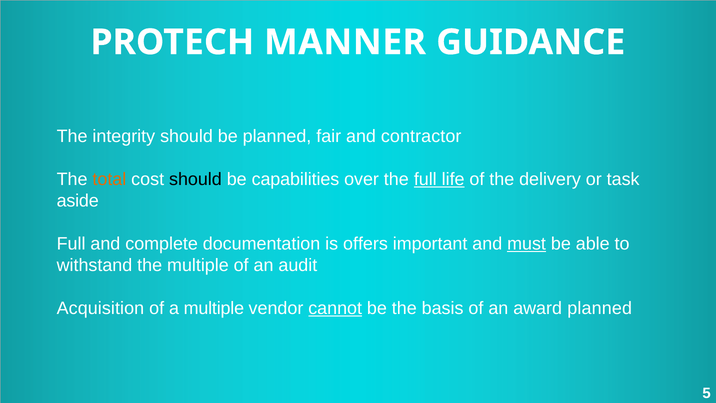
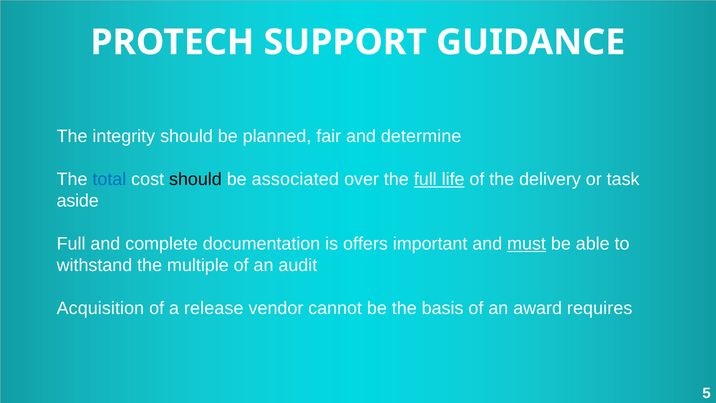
MANNER: MANNER -> SUPPORT (345, 42)
contractor: contractor -> determine (421, 136)
total colour: orange -> blue (109, 179)
capabilities: capabilities -> associated (295, 179)
a multiple: multiple -> release (214, 308)
cannot underline: present -> none (335, 308)
award planned: planned -> requires (600, 308)
